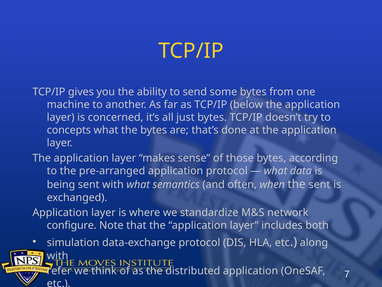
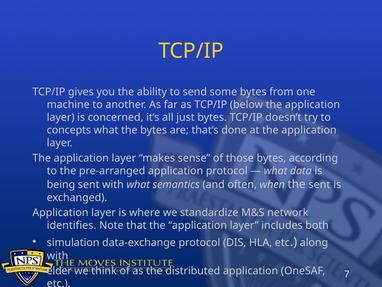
configure: configure -> identifies (72, 225)
refer: refer -> elder (59, 270)
